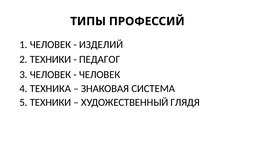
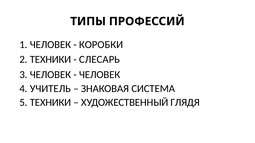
ИЗДЕЛИЙ: ИЗДЕЛИЙ -> КОРОБКИ (101, 45)
ПЕДАГОГ: ПЕДАГОГ -> СЛЕСАРЬ (100, 60)
ТЕХНИКА: ТЕХНИКА -> УЧИТЕЛЬ (50, 89)
